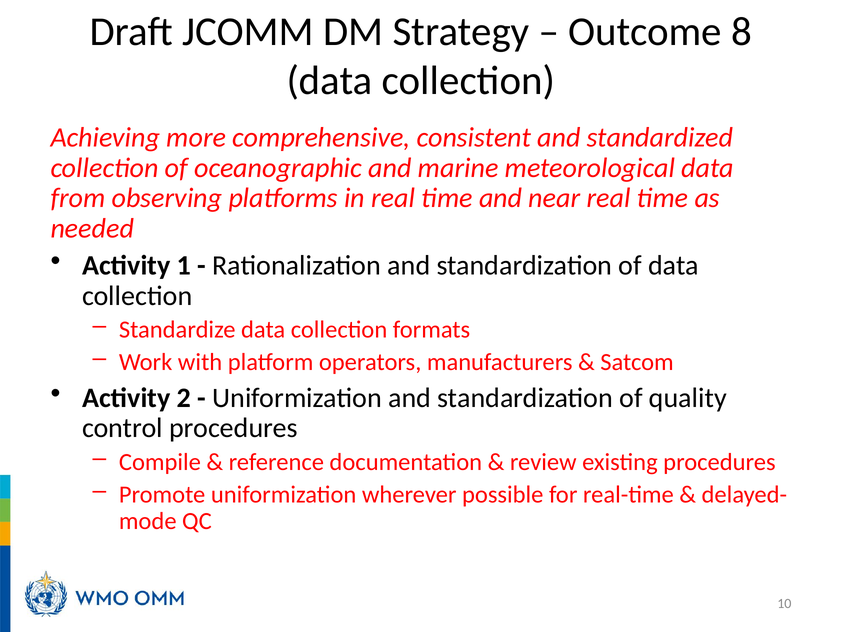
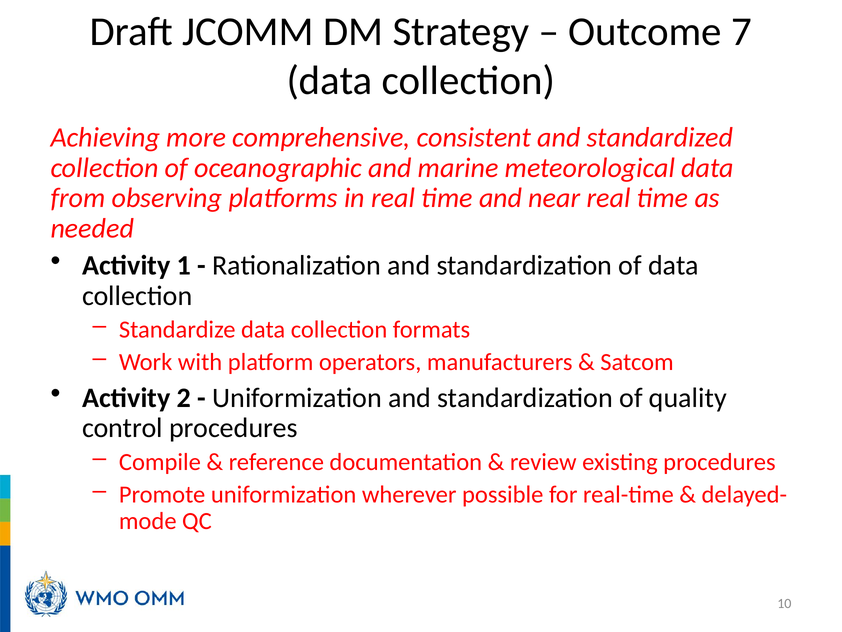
8: 8 -> 7 (741, 32)
